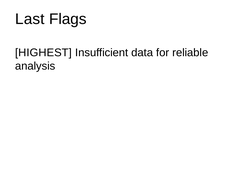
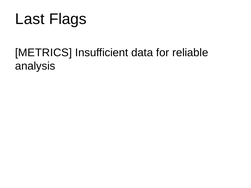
HIGHEST: HIGHEST -> METRICS (43, 53)
